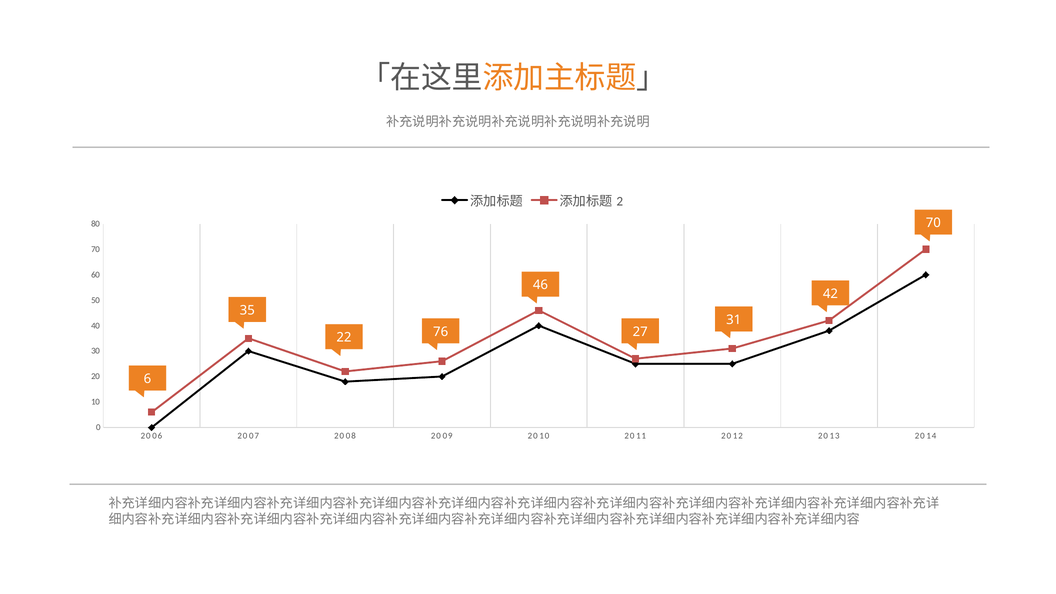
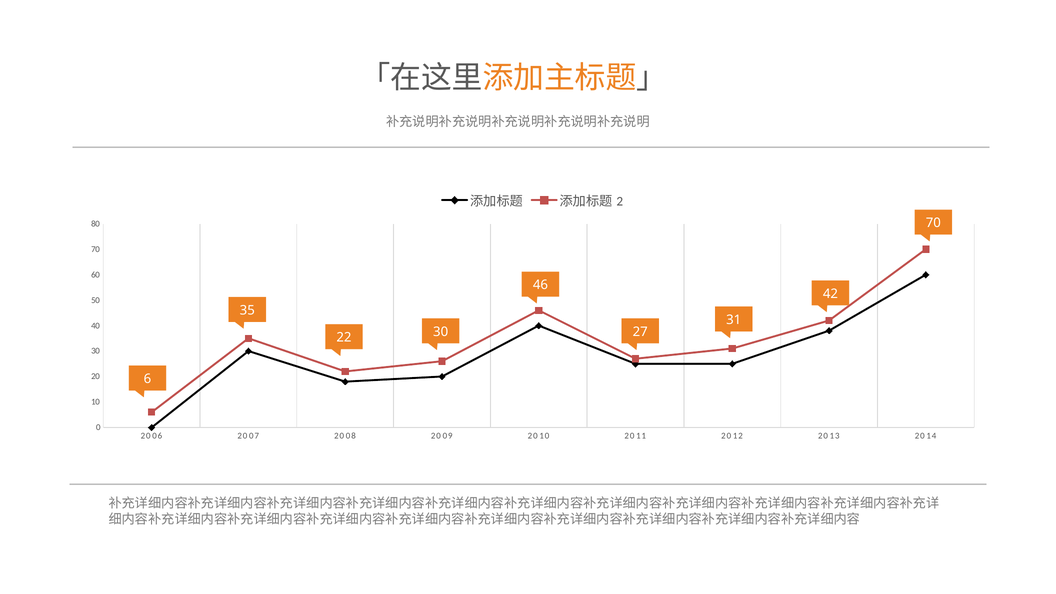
22 76: 76 -> 30 (441, 332)
